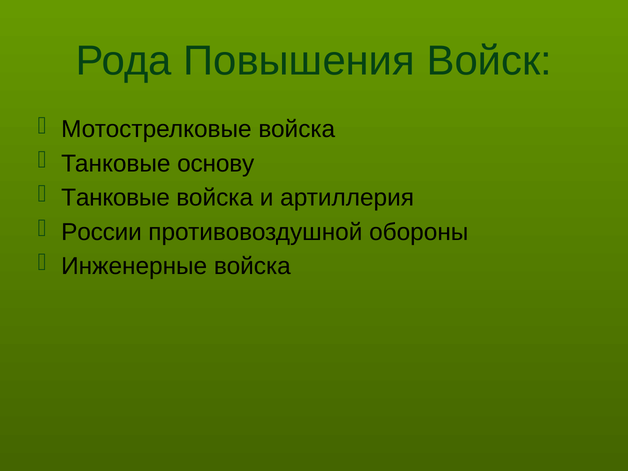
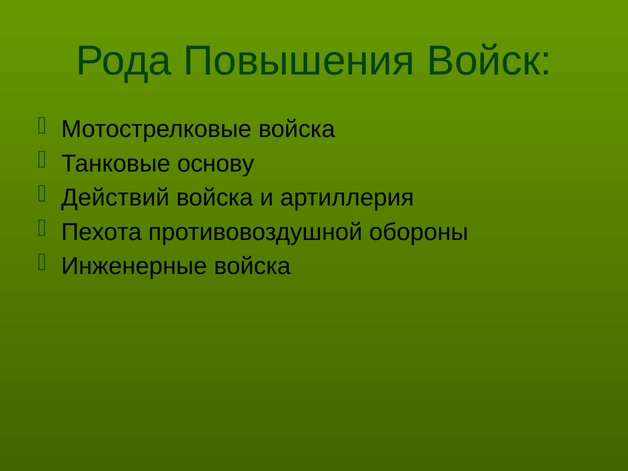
Танковые: Танковые -> Действий (115, 198)
России: России -> Пехота (102, 232)
